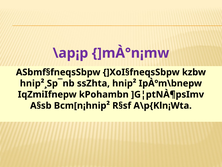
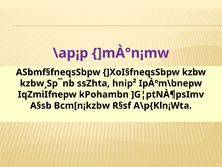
hnip²¸Sp¯nb: hnip²¸Sp¯nb -> kzbw¸Sp¯nb (47, 83)
Bcm[n¡hnip²: Bcm[n¡hnip² -> Bcm[n¡kzbw (82, 105)
